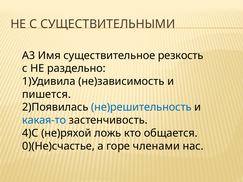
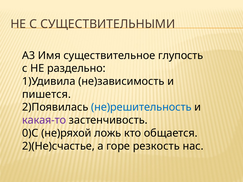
резкость: резкость -> глупость (181, 56)
какая-то colour: blue -> purple (44, 120)
4)С: 4)С -> 0)С (30, 133)
0)(Не)счастье: 0)(Не)счастье -> 2)(Не)счастье (58, 146)
членами: членами -> резкость (156, 146)
